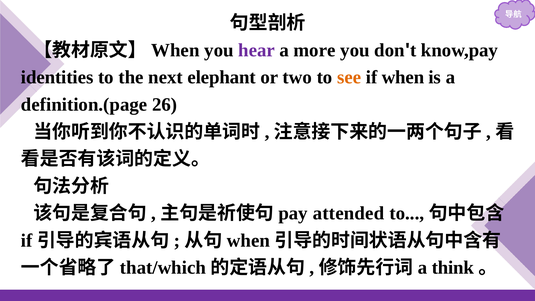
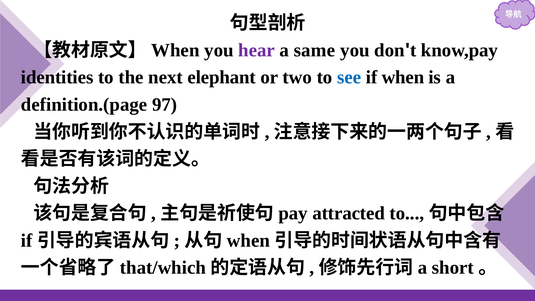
more: more -> same (314, 50)
see colour: orange -> blue (349, 77)
26: 26 -> 97 (165, 105)
attended: attended -> attracted (349, 213)
think: think -> short (453, 268)
